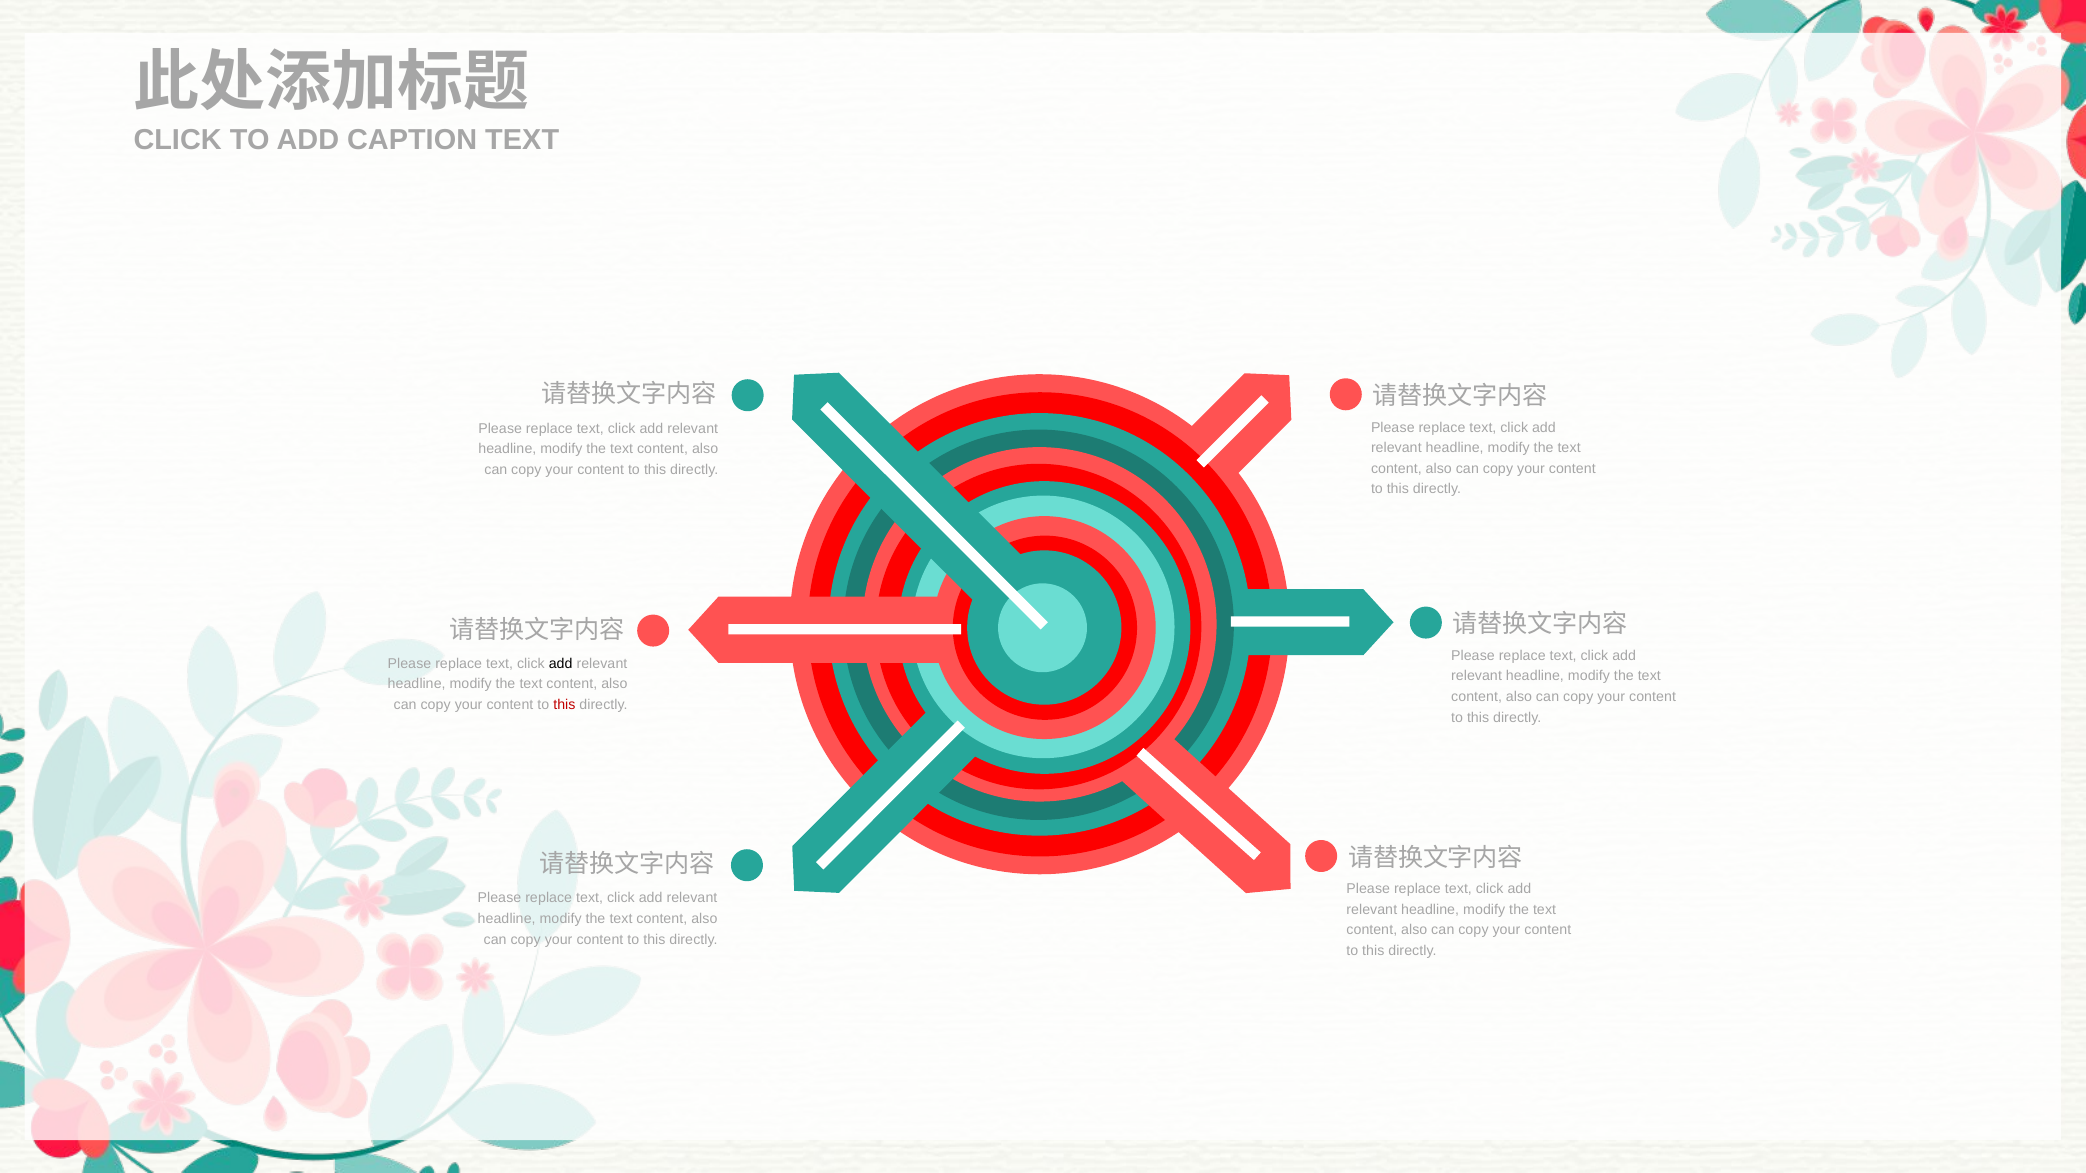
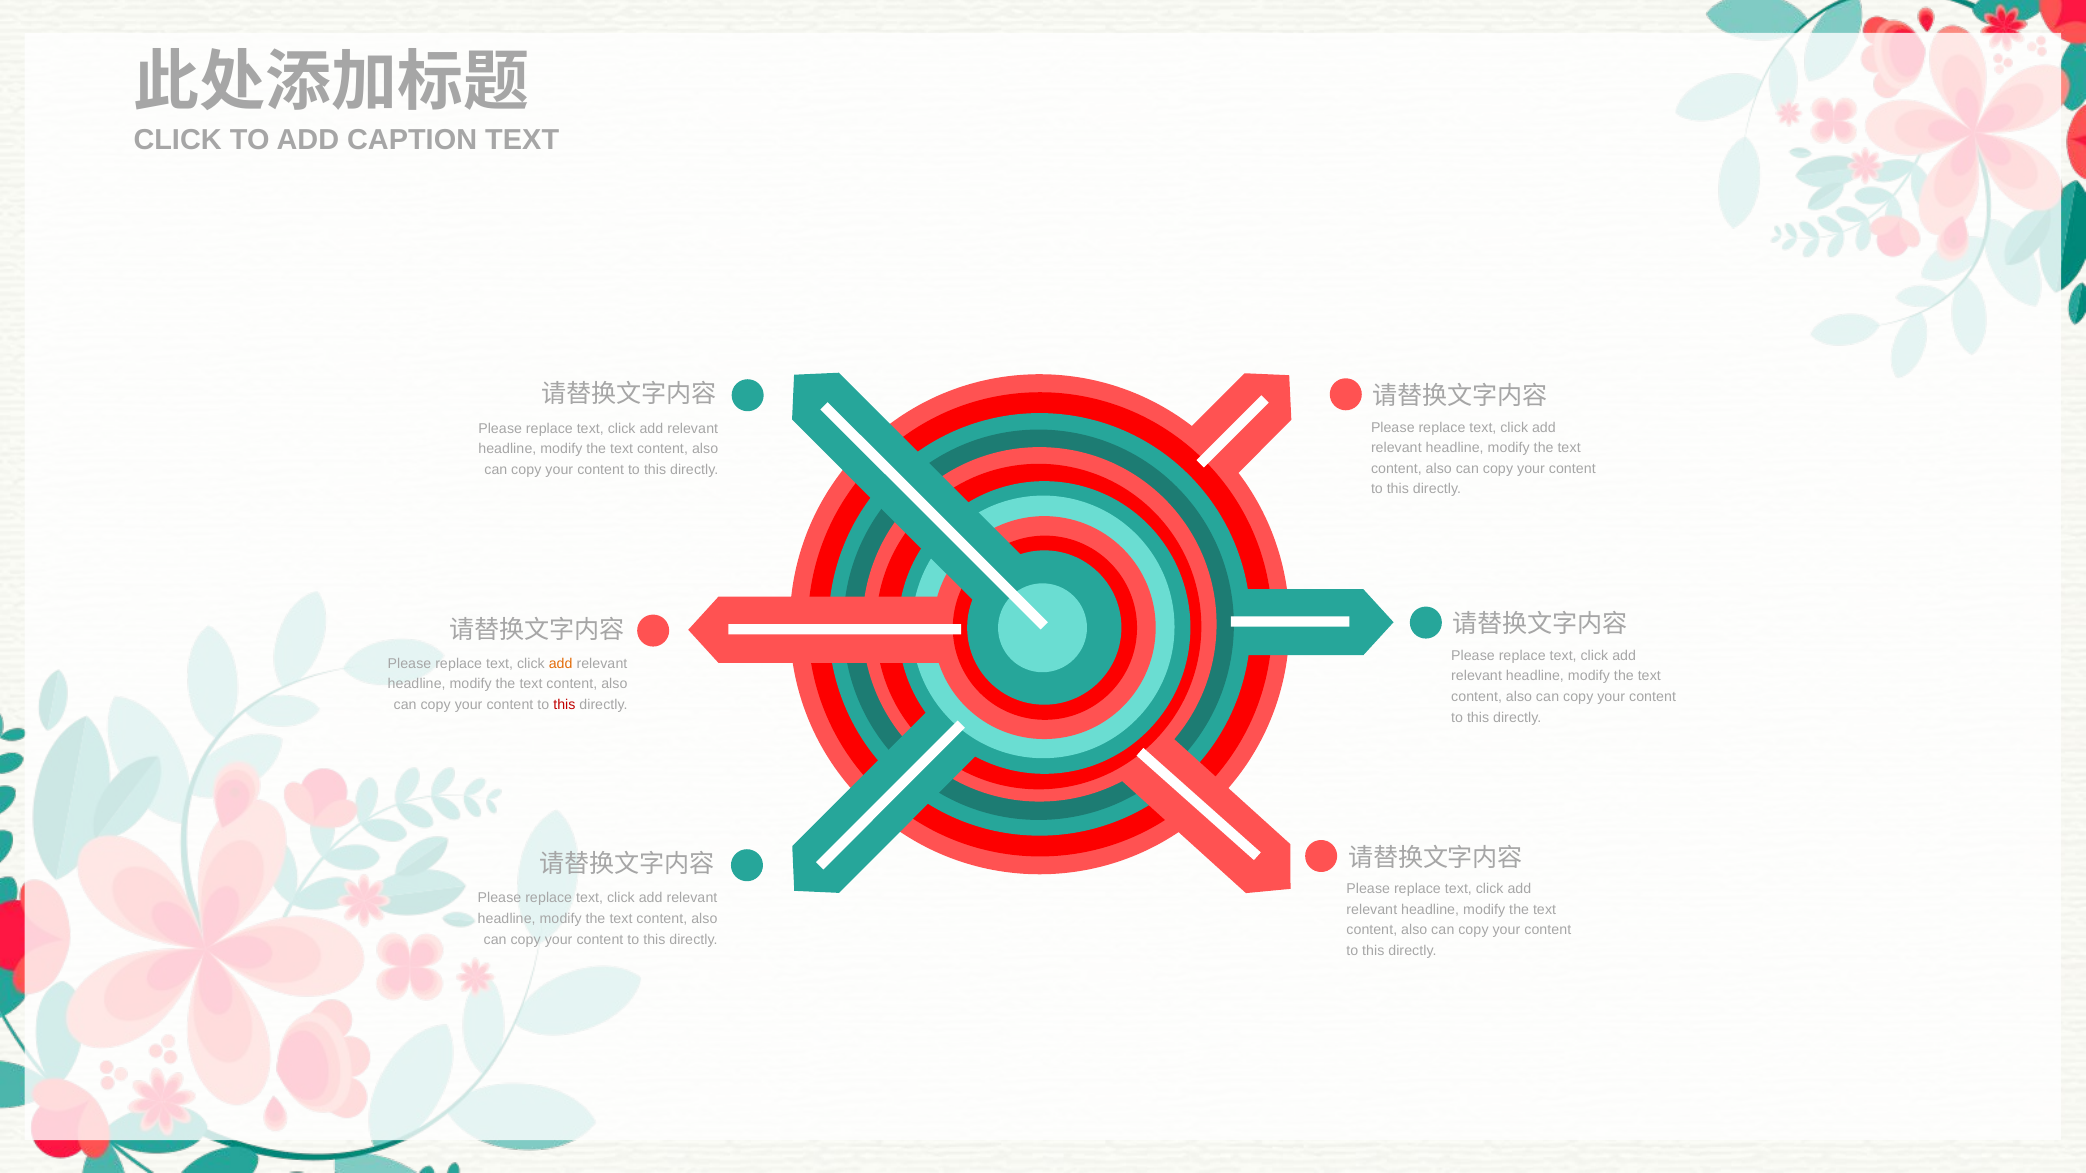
add colour: black -> orange (561, 664)
